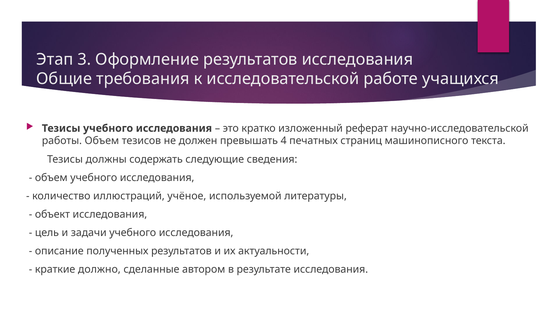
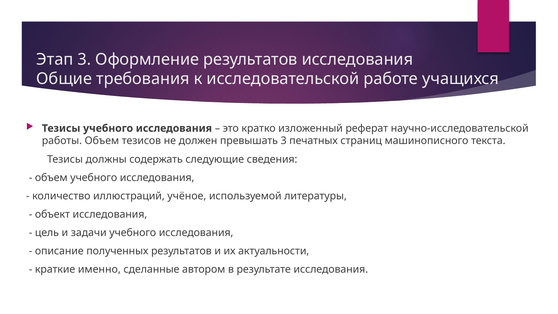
превышать 4: 4 -> 3 (284, 141)
должно: должно -> именно (99, 269)
